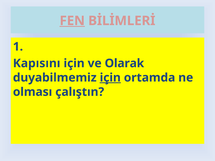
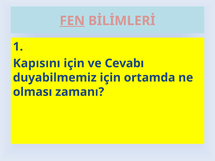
Olarak: Olarak -> Cevabı (124, 63)
için underline: present -> none (110, 78)
çalıştın: çalıştın -> zamanı (80, 92)
